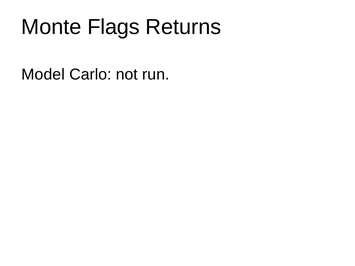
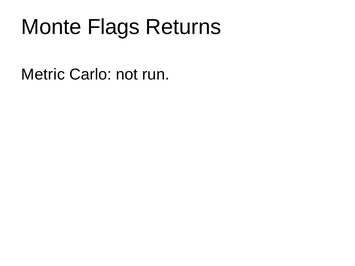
Model: Model -> Metric (43, 74)
